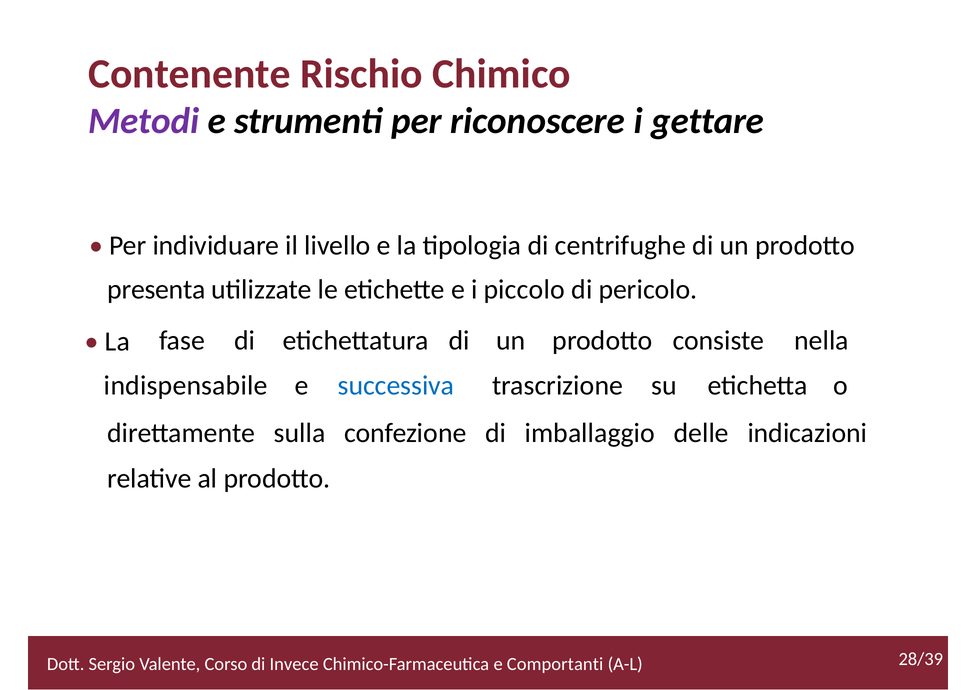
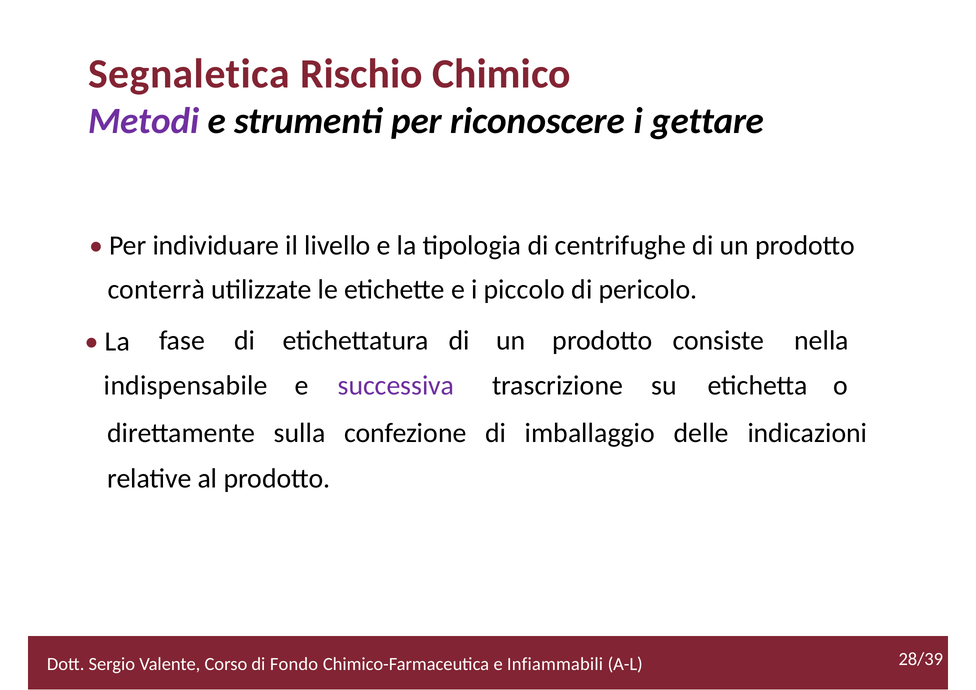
Contenente: Contenente -> Segnaletica (189, 74)
presenta: presenta -> conterrà (156, 289)
successiva colour: blue -> purple (396, 386)
Invece: Invece -> Fondo (294, 664)
Comportanti: Comportanti -> Infiammabili (555, 664)
